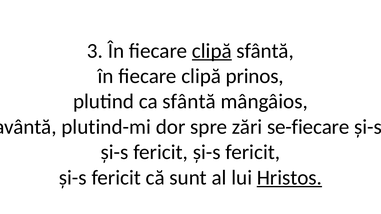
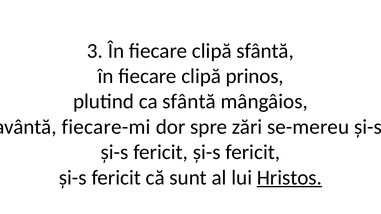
clipă underline: present -> none (212, 51)
plutind-mi: plutind-mi -> fiecare-mi (106, 127)
se-fiecare: se-fiecare -> se-mereu (308, 127)
